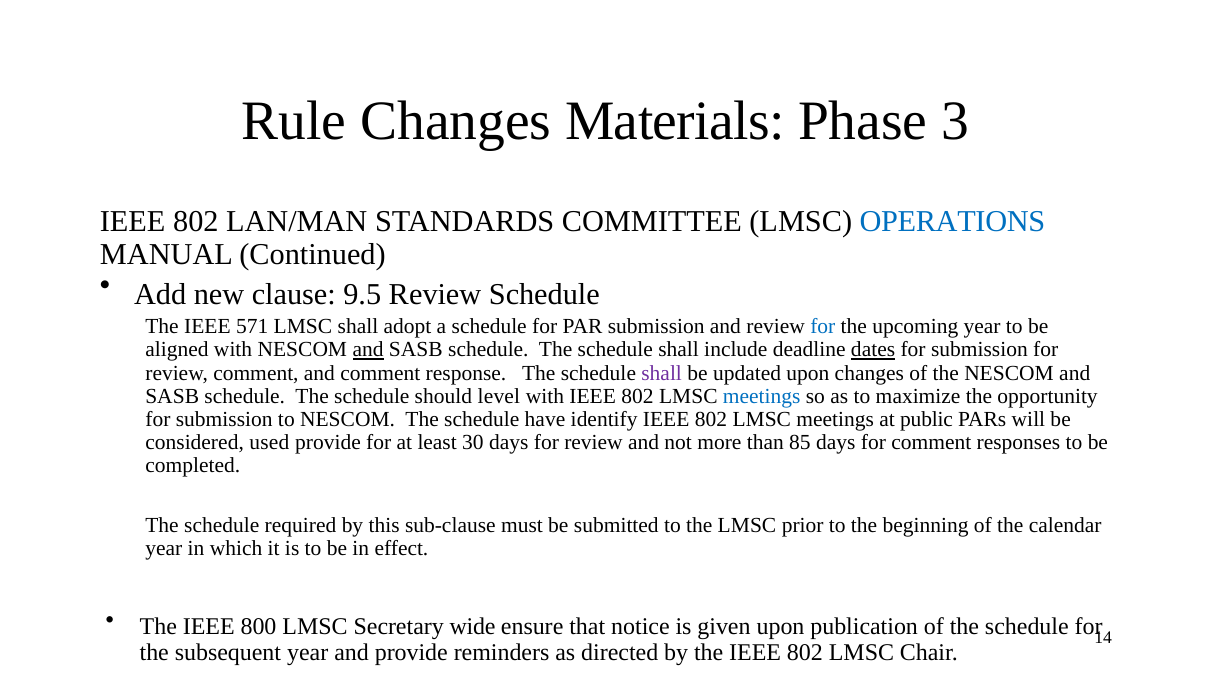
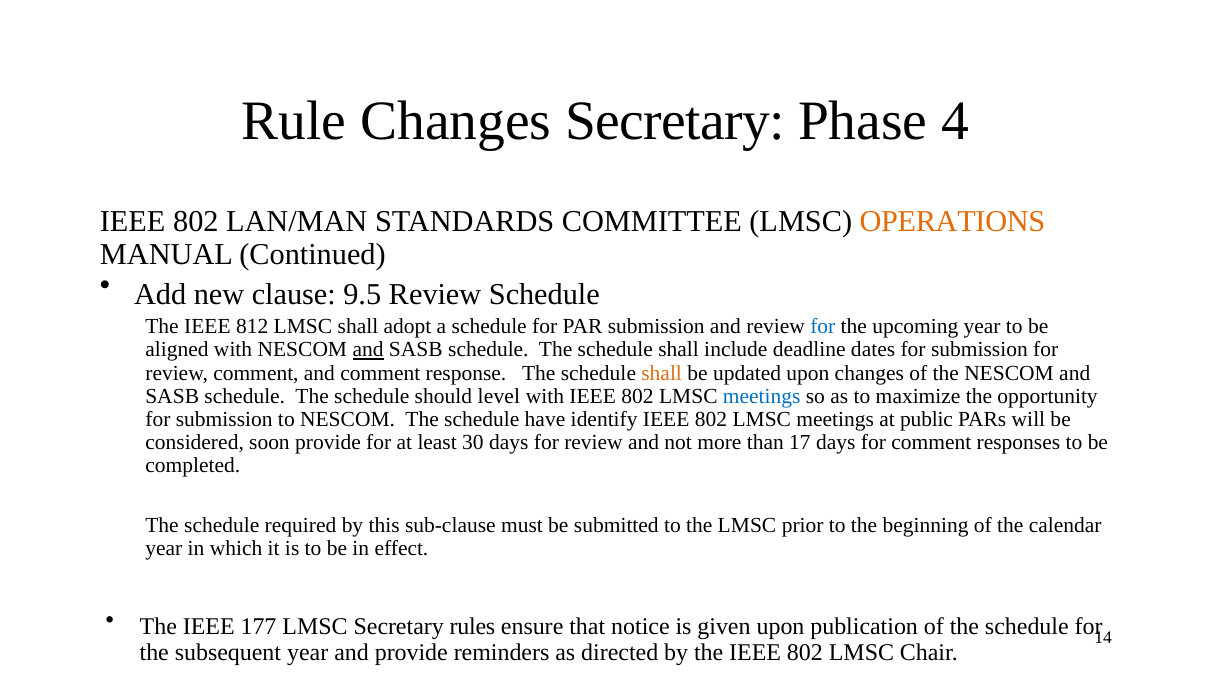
Changes Materials: Materials -> Secretary (675, 121)
3: 3 -> 4 (955, 121)
OPERATIONS colour: blue -> orange (952, 222)
571: 571 -> 812 (252, 326)
dates underline: present -> none (873, 350)
shall colour: purple -> orange (662, 373)
used: used -> soon (269, 442)
85: 85 -> 17 (800, 442)
800: 800 -> 177 (259, 626)
wide: wide -> rules (473, 626)
